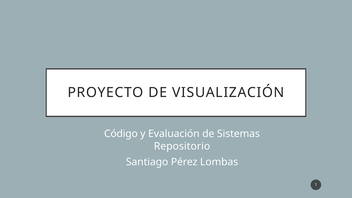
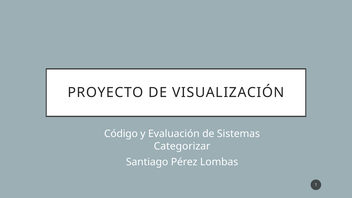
Repositorio: Repositorio -> Categorizar (182, 146)
